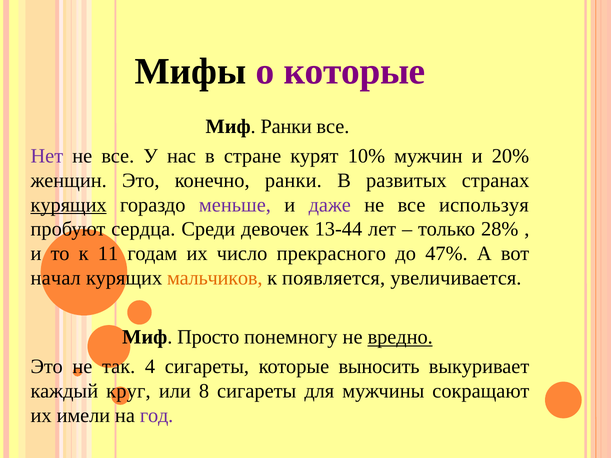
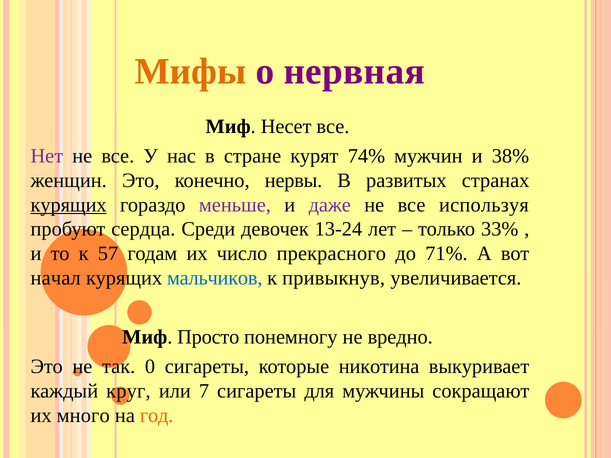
Мифы colour: black -> orange (190, 72)
о которые: которые -> нервная (354, 72)
Миф Ранки: Ранки -> Несет (286, 126)
10%: 10% -> 74% (366, 156)
20%: 20% -> 38% (510, 156)
конечно ранки: ранки -> нервы (294, 180)
13-44: 13-44 -> 13-24 (338, 229)
28%: 28% -> 33% (500, 229)
11: 11 -> 57 (108, 254)
47%: 47% -> 71% (446, 254)
мальчиков colour: orange -> blue (215, 278)
появляется: появляется -> привыкнув (334, 278)
вредно underline: present -> none (400, 337)
4: 4 -> 0 (150, 367)
выносить: выносить -> никотина (379, 367)
8: 8 -> 7 (204, 391)
имели: имели -> много (83, 416)
год colour: purple -> orange (157, 416)
